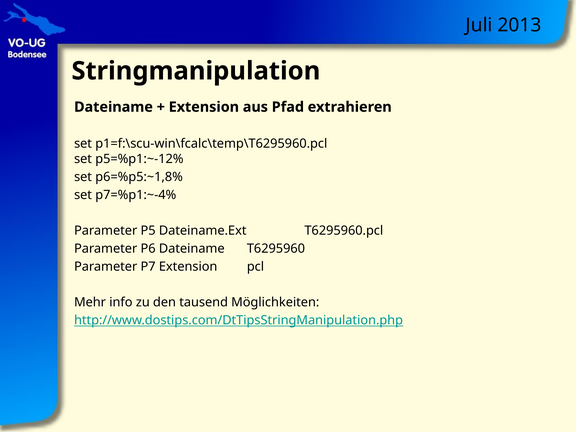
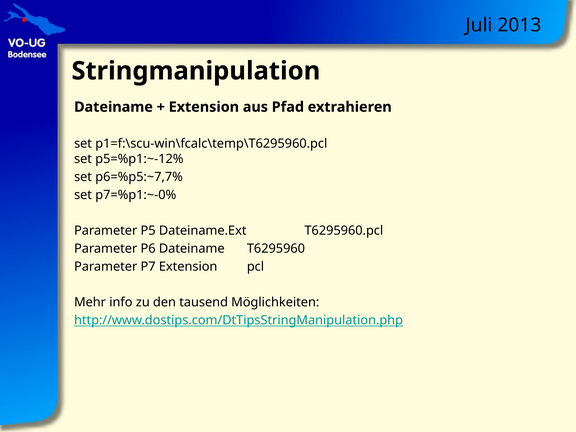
p6=%p5:~1,8%: p6=%p5:~1,8% -> p6=%p5:~7,7% (139, 177)
p7=%p1:~-4%: p7=%p1:~-4% -> p7=%p1:~-0% (136, 195)
